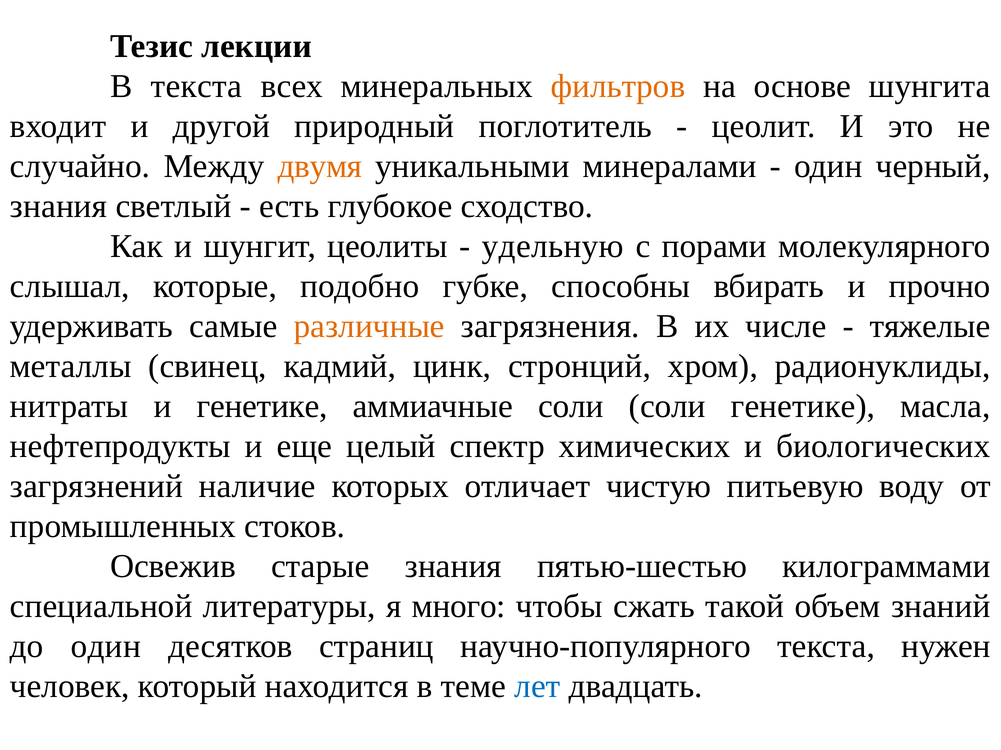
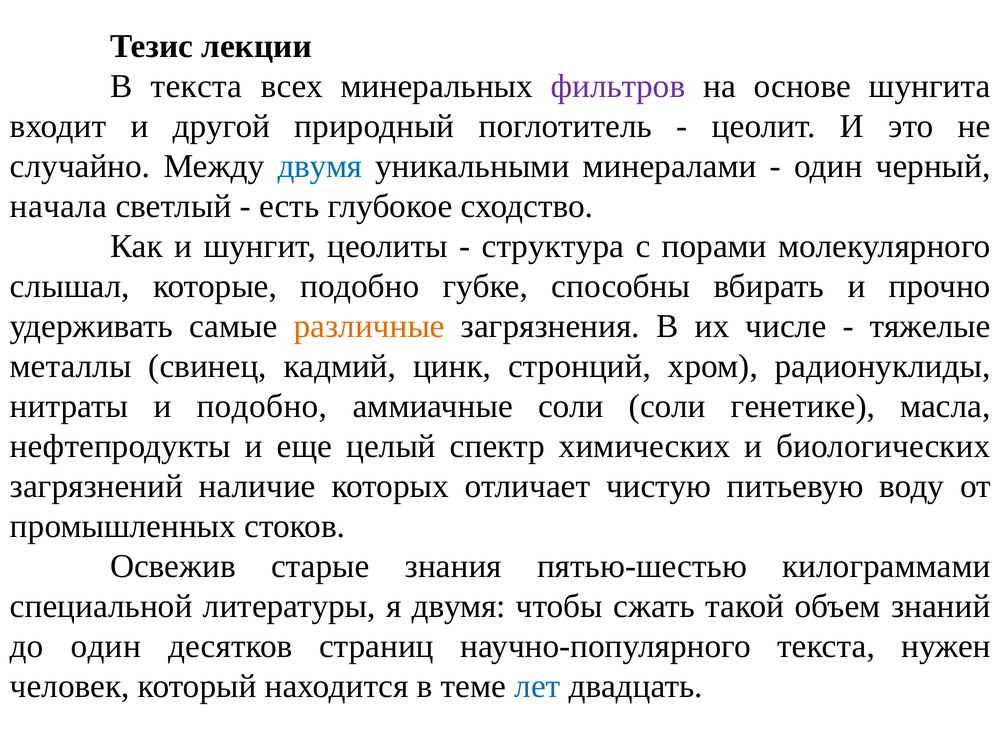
фильтров colour: orange -> purple (618, 87)
двумя colour: orange -> blue (320, 167)
знания: знания -> начала (58, 207)
удельную: удельную -> структура (553, 247)
и генетике: генетике -> подобно (262, 407)
я много: много -> двумя (459, 607)
